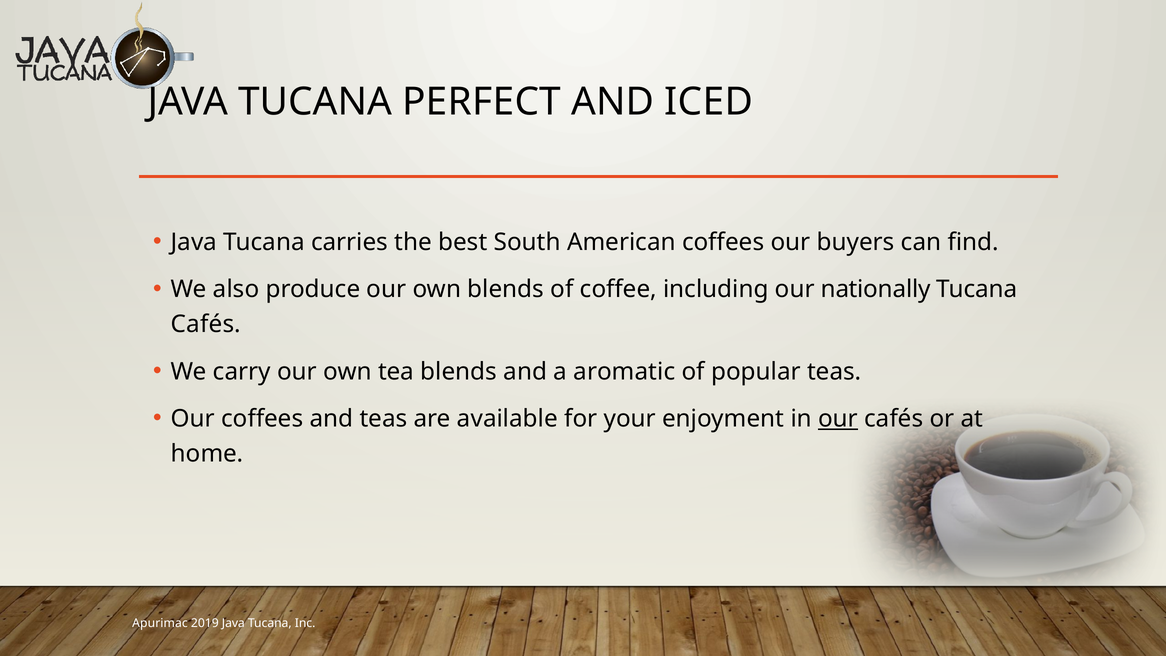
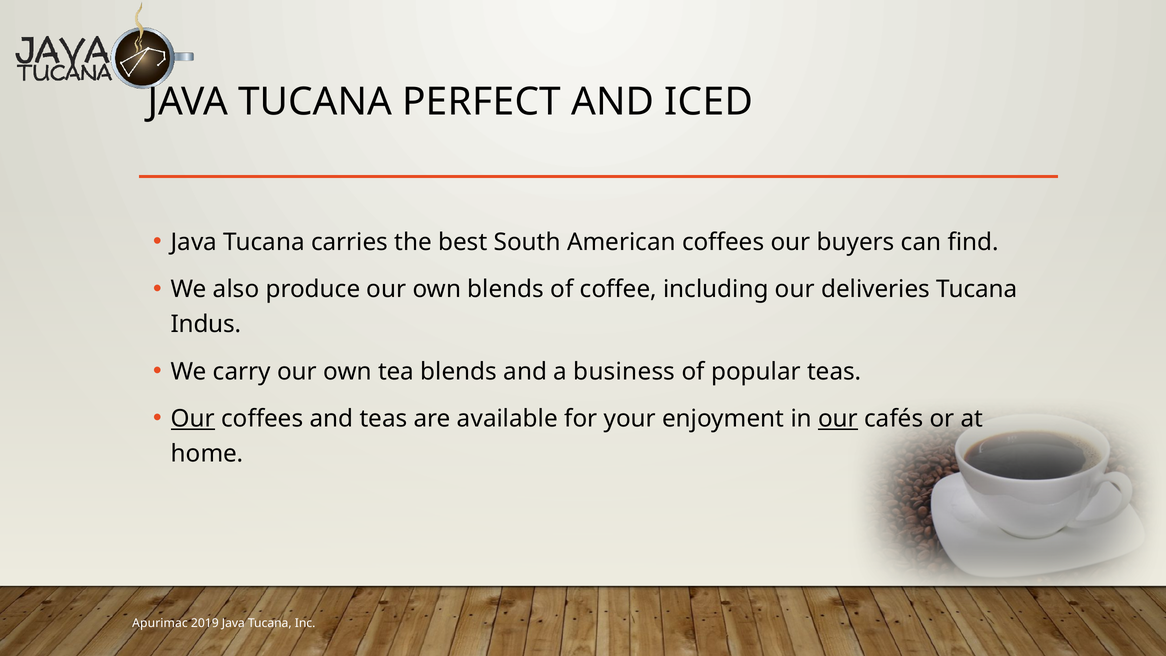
nationally: nationally -> deliveries (876, 289)
Cafés: Cafés -> Indus (206, 324)
aromatic: aromatic -> business (624, 371)
Our underline: none -> present (193, 419)
